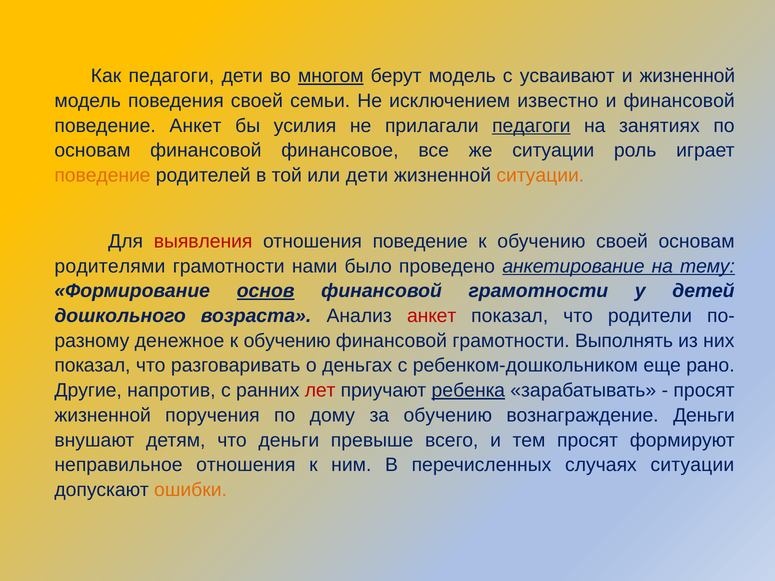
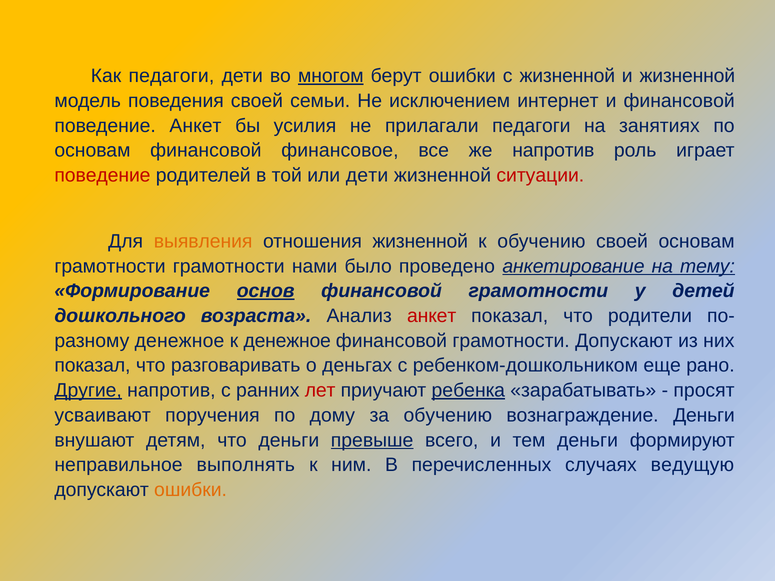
берут модель: модель -> ошибки (462, 76)
с усваивают: усваивают -> жизненной (567, 76)
известно: известно -> интернет (558, 101)
педагоги underline: present -> none (531, 126)
же ситуации: ситуации -> напротив (553, 151)
поведение colour: orange -> red (102, 175)
ситуации colour: orange -> red (540, 175)
выявления colour: red -> orange (203, 241)
отношения поведение: поведение -> жизненной (420, 241)
родителями: родителями -> грамотности (110, 266)
обучению: обучению -> денежное (287, 341)
грамотности Выполнять: Выполнять -> Допускают (624, 341)
Другие underline: none -> present (88, 391)
жизненной: жизненной -> усваивают (103, 415)
превыше underline: none -> present (372, 440)
тем просят: просят -> деньги (588, 440)
неправильное отношения: отношения -> выполнять (246, 465)
случаях ситуации: ситуации -> ведущую (692, 465)
